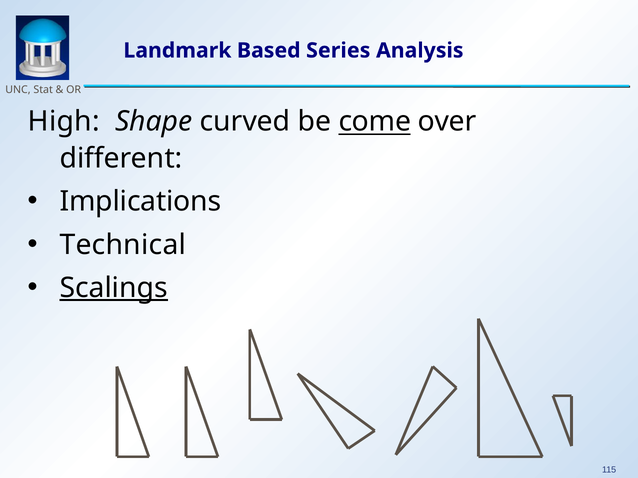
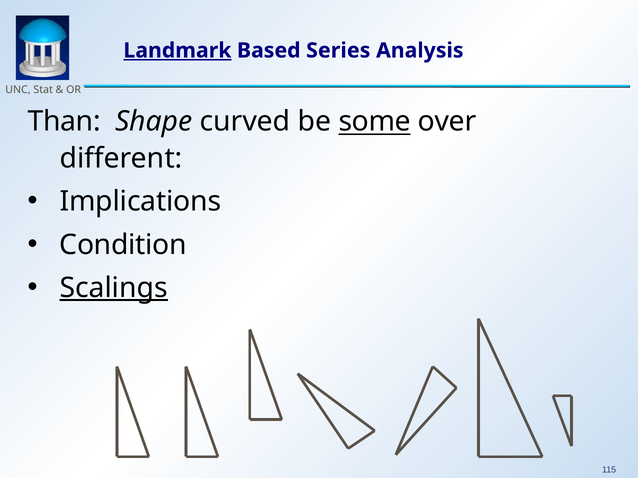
Landmark underline: none -> present (177, 51)
High: High -> Than (64, 121)
come: come -> some (375, 121)
Technical: Technical -> Condition (123, 245)
